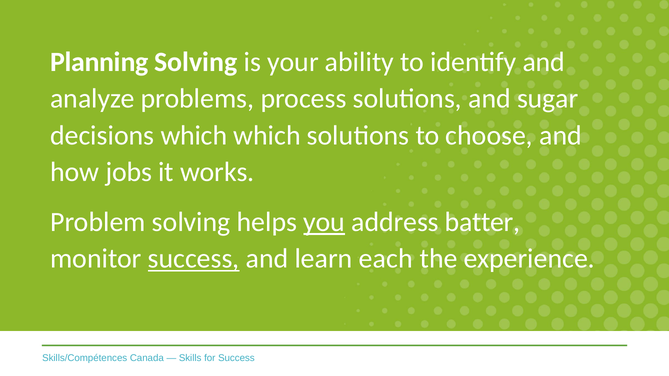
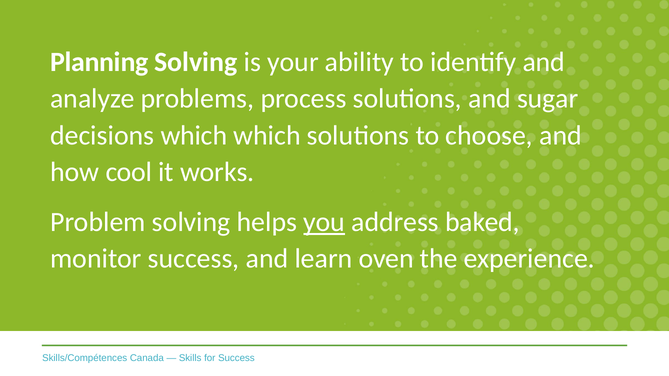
jobs: jobs -> cool (129, 172)
batter: batter -> baked (482, 222)
success underline: present -> none (194, 259)
each: each -> oven (386, 259)
